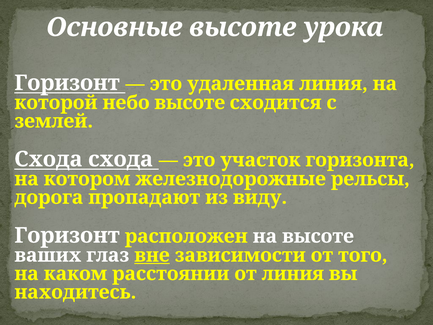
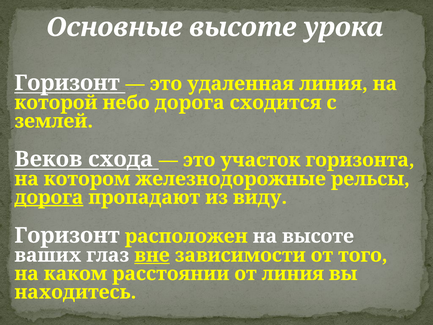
небо высоте: высоте -> дорога (190, 103)
Схода: Схода -> Веков (48, 159)
дорога underline: none -> present (49, 197)
